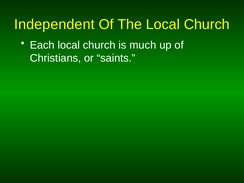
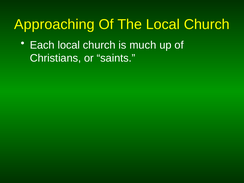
Independent: Independent -> Approaching (54, 24)
